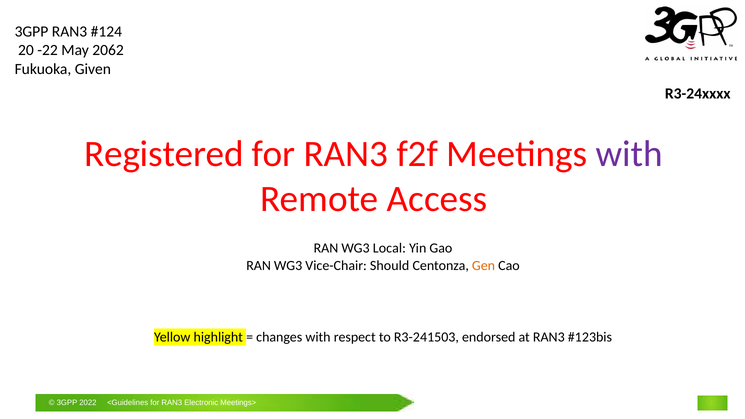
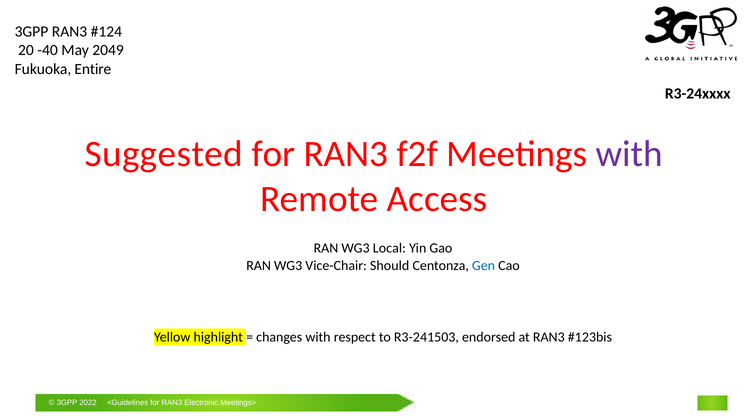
-22: -22 -> -40 (48, 50)
2062: 2062 -> 2049 (108, 50)
Given: Given -> Entire (93, 69)
Registered: Registered -> Suggested (164, 154)
Gen colour: orange -> blue (484, 266)
